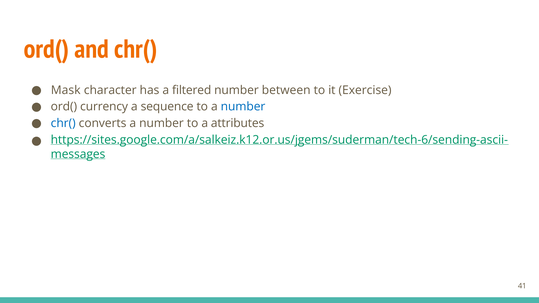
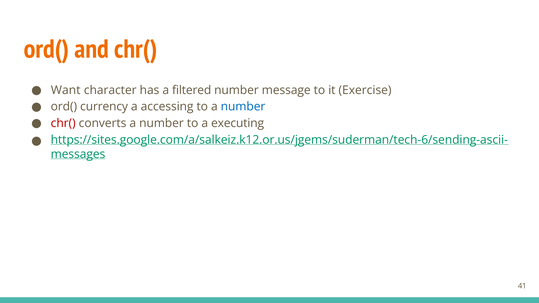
Mask: Mask -> Want (66, 90)
between: between -> message (286, 90)
sequence: sequence -> accessing (167, 107)
chr( colour: blue -> red (63, 123)
attributes: attributes -> executing (238, 123)
